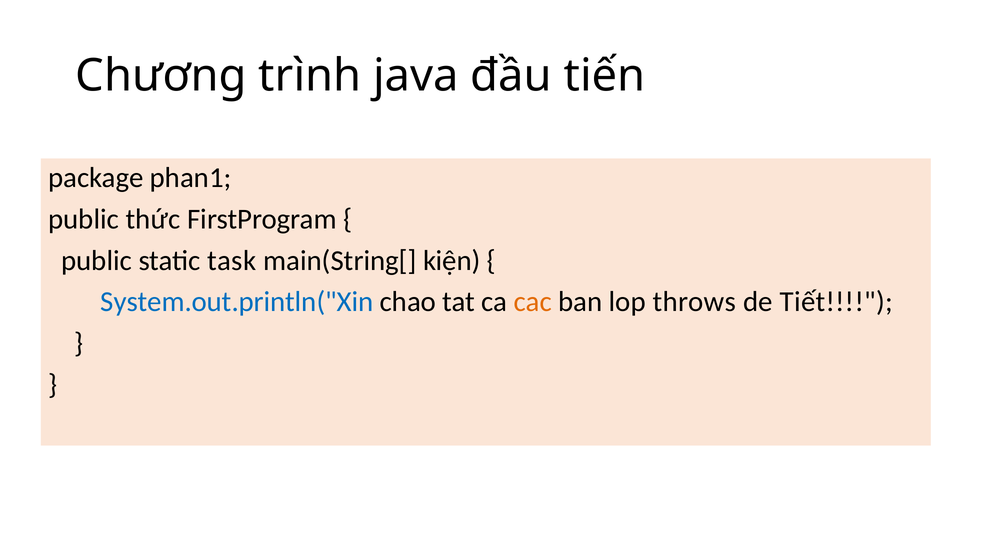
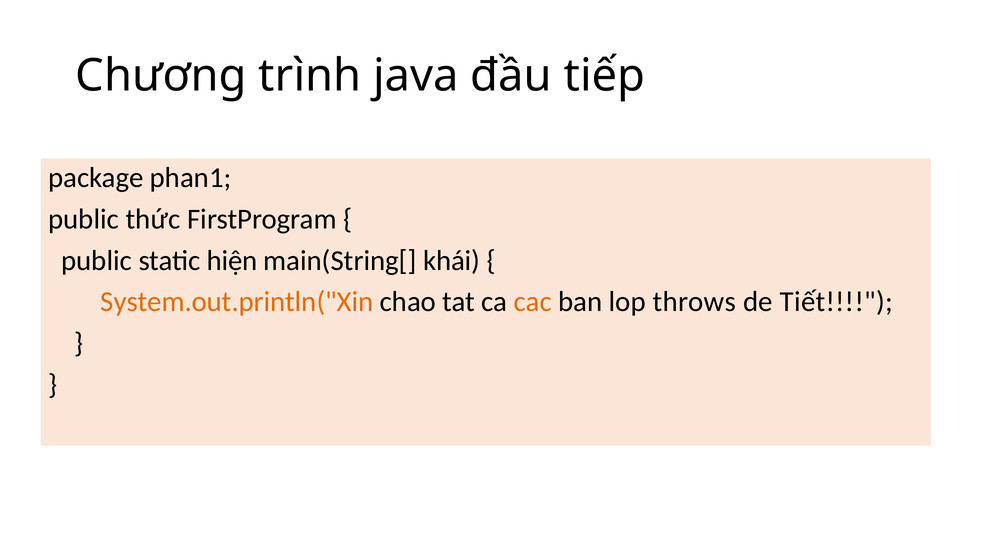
tiến: tiến -> tiếp (605, 76)
task: task -> hiện (232, 260)
kiện: kiện -> khái (452, 260)
System.out.println("Xin colour: blue -> orange (237, 302)
